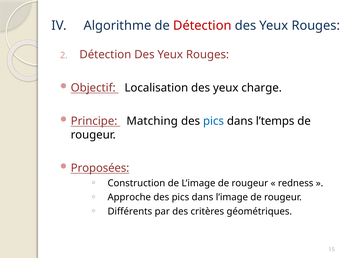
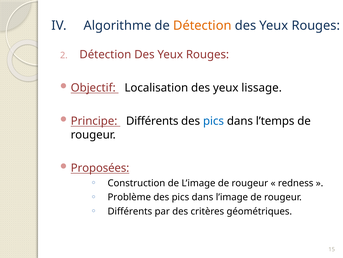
Détection colour: red -> orange (202, 25)
charge: charge -> lissage (262, 88)
Principe Matching: Matching -> Différents (152, 121)
Approche: Approche -> Problème (129, 197)
